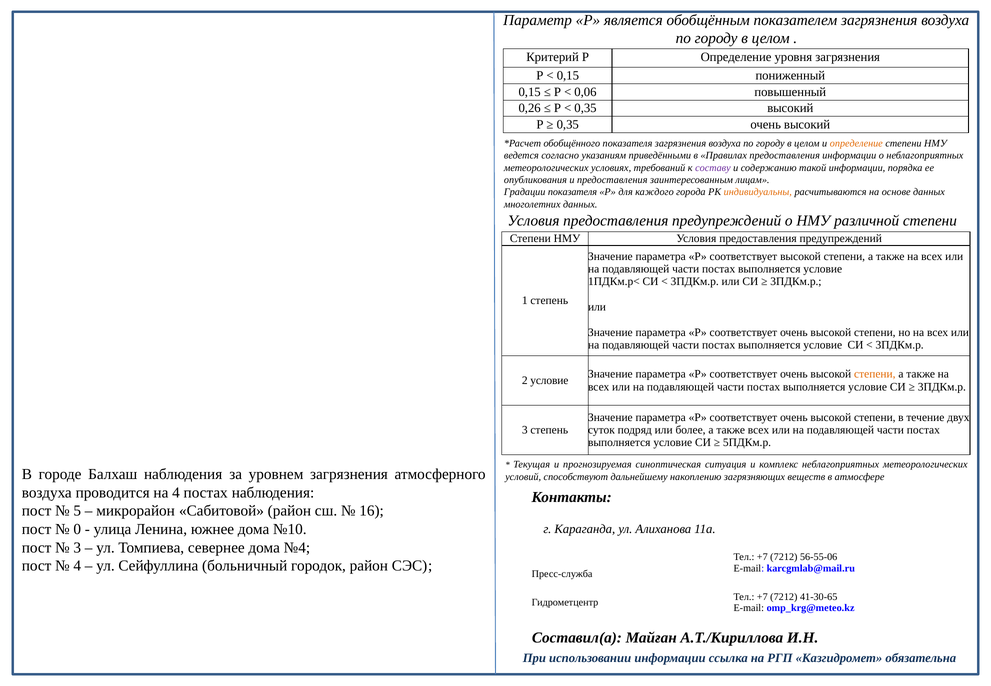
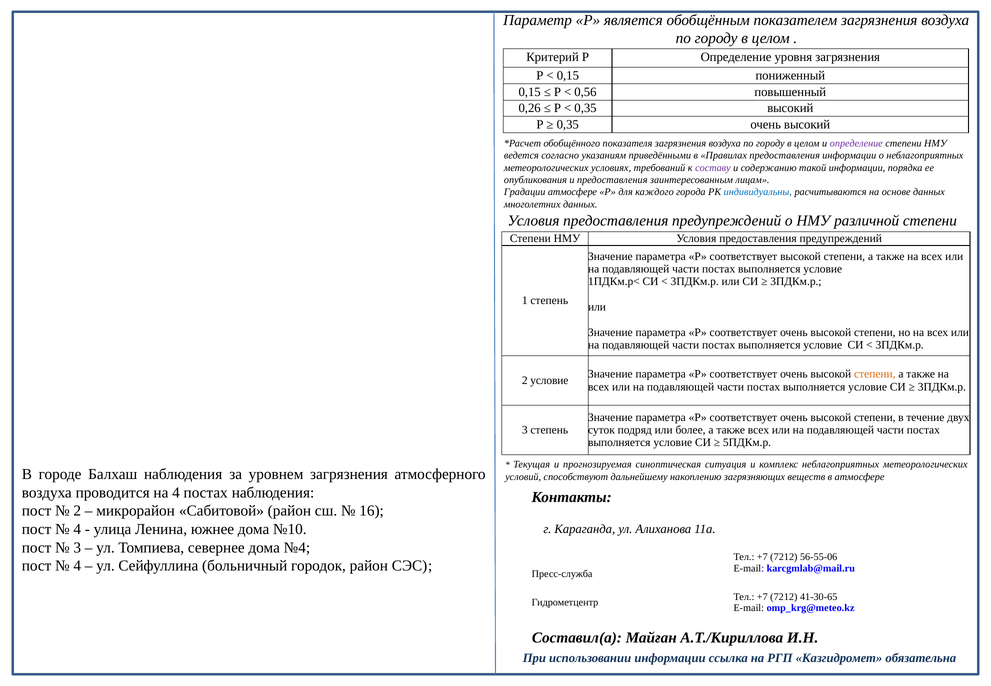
0,06: 0,06 -> 0,56 (585, 92)
определение colour: orange -> purple (856, 143)
Градации показателя: показателя -> атмосфере (572, 192)
индивидуальны colour: orange -> blue (758, 192)
5: 5 -> 2 (77, 511)
0: 0 -> 4 (77, 529)
